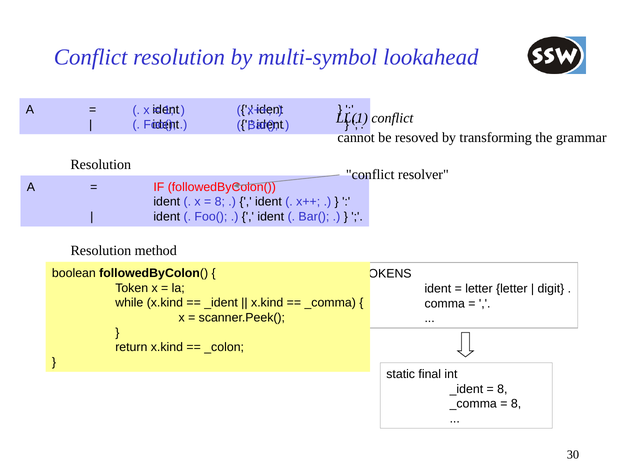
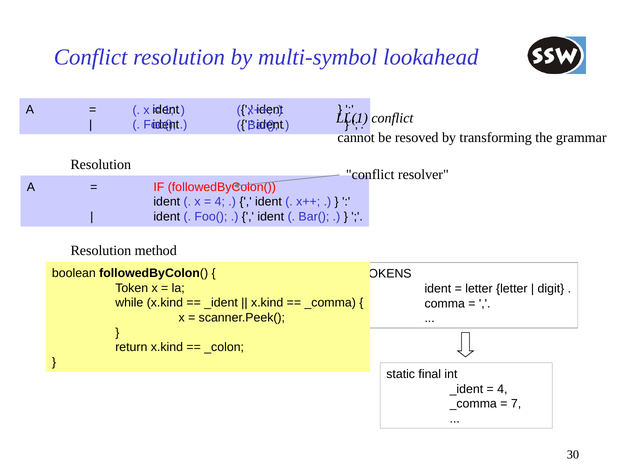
8: 8 -> 4 (220, 202)
8: 8 -> 4 (502, 389)
8: 8 -> 7 (516, 404)
